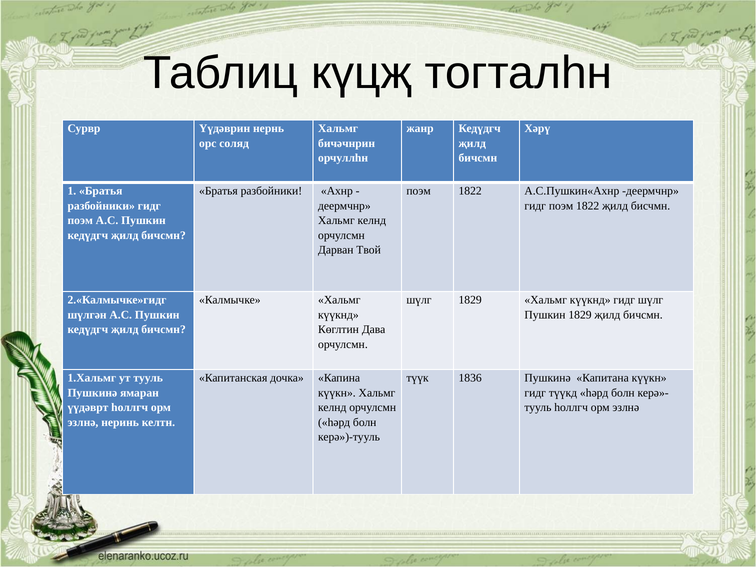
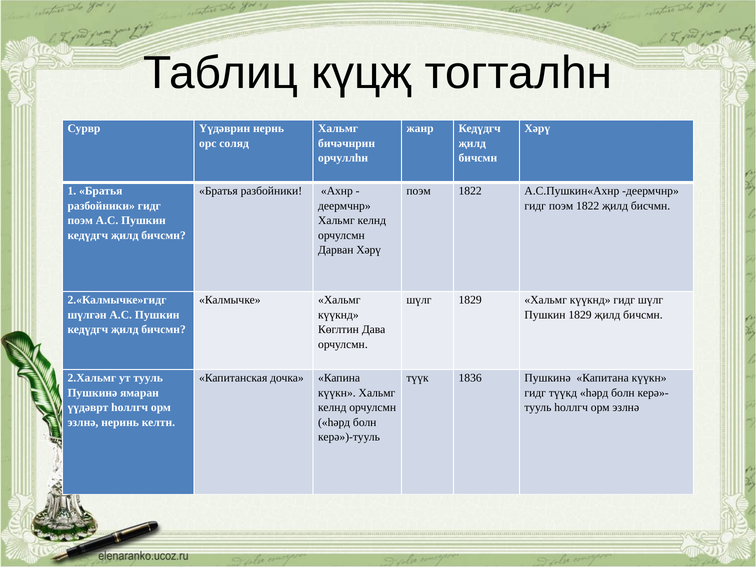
Дарван Твой: Твой -> Хəрү (369, 250)
1.Хальмг: 1.Хальмг -> 2.Хальмг (92, 378)
